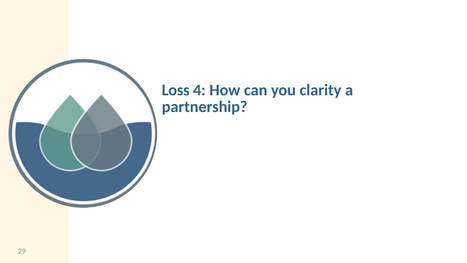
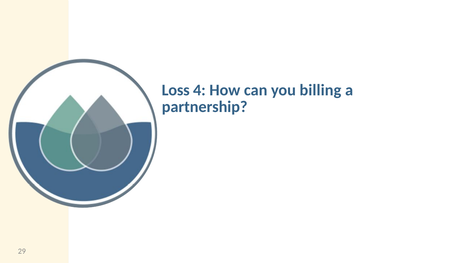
clarity: clarity -> billing (320, 90)
